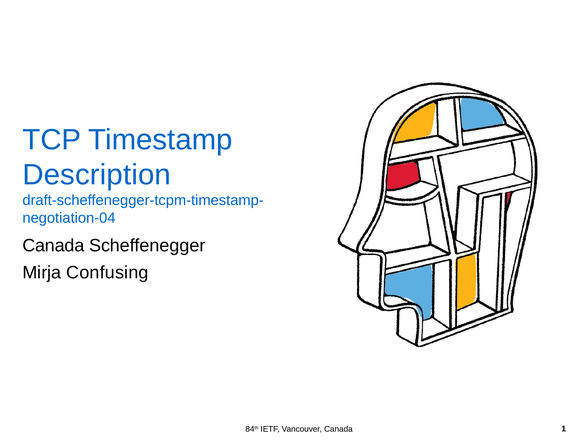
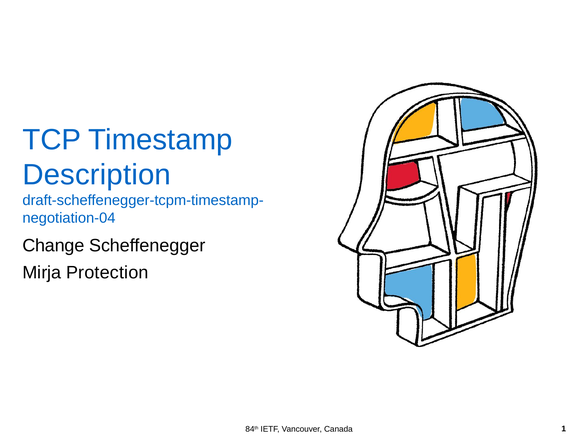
Canada: Canada -> Change (53, 245)
Confusing: Confusing -> Protection (107, 272)
